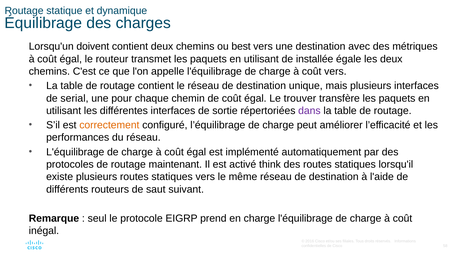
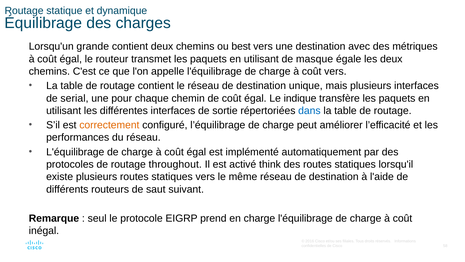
doivent: doivent -> grande (93, 46)
installée: installée -> masque (315, 59)
trouver: trouver -> indique (300, 98)
dans colour: purple -> blue (309, 110)
maintenant: maintenant -> throughout (175, 164)
